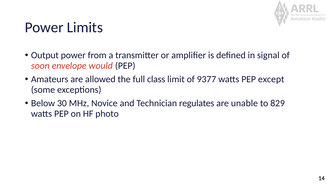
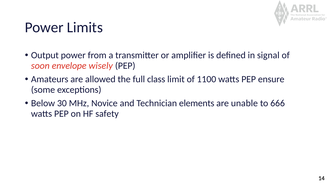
would: would -> wisely (101, 66)
9377: 9377 -> 1100 (206, 79)
except: except -> ensure (271, 79)
regulates: regulates -> elements (197, 103)
829: 829 -> 666 (278, 103)
photo: photo -> safety (107, 114)
